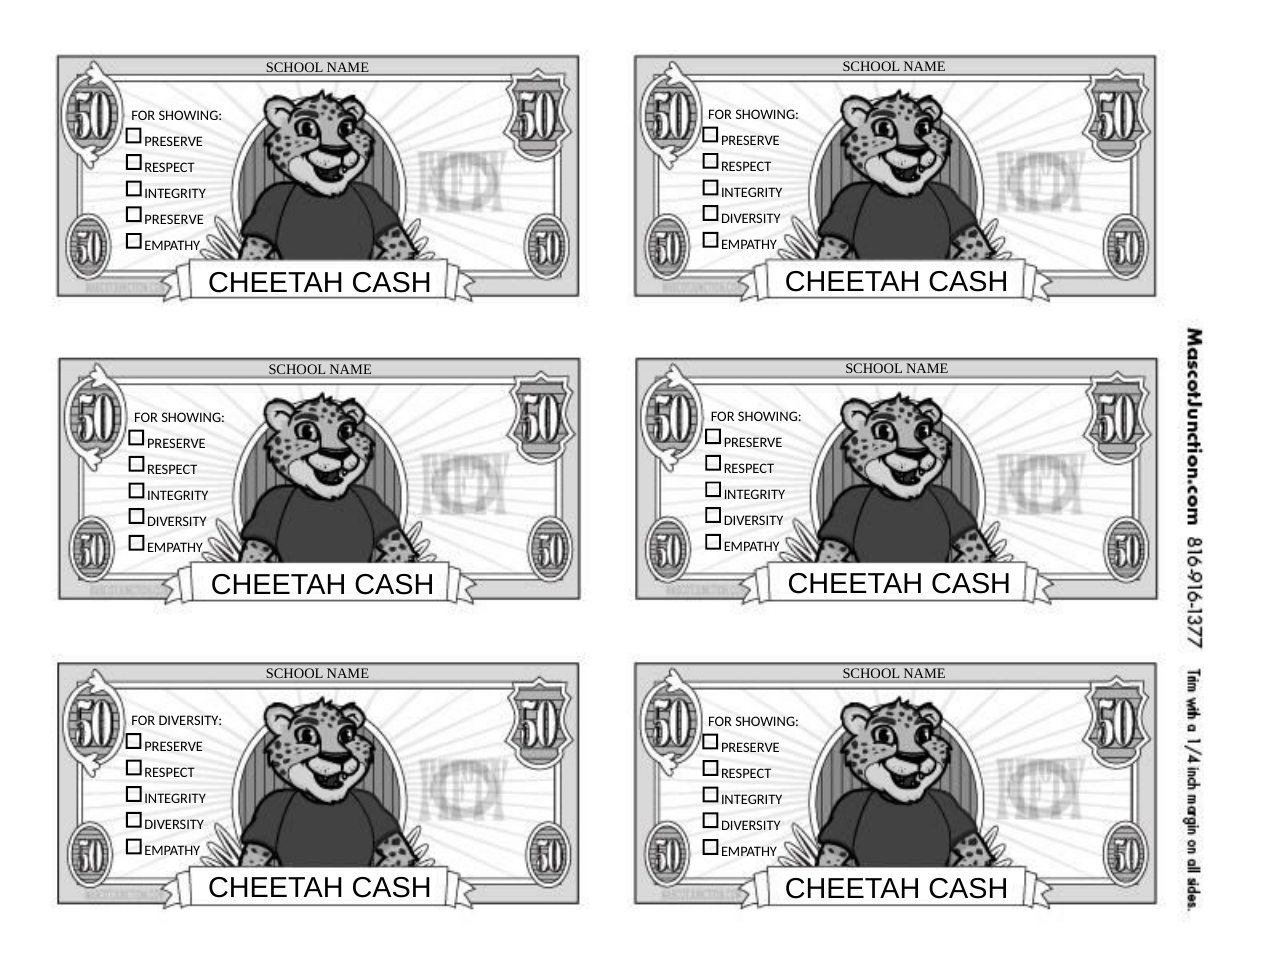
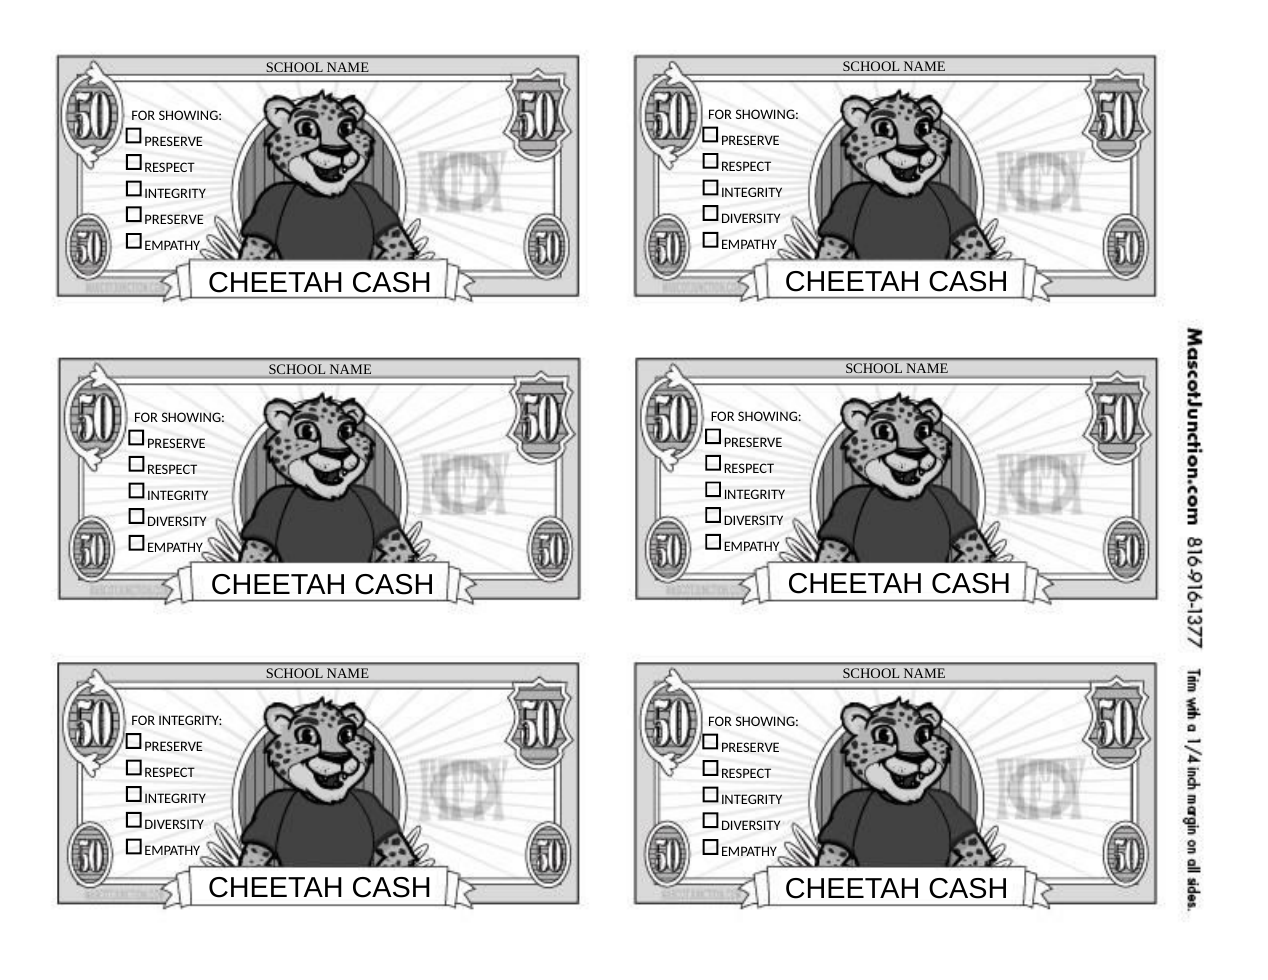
FOR DIVERSITY: DIVERSITY -> INTEGRITY (190, 721)
